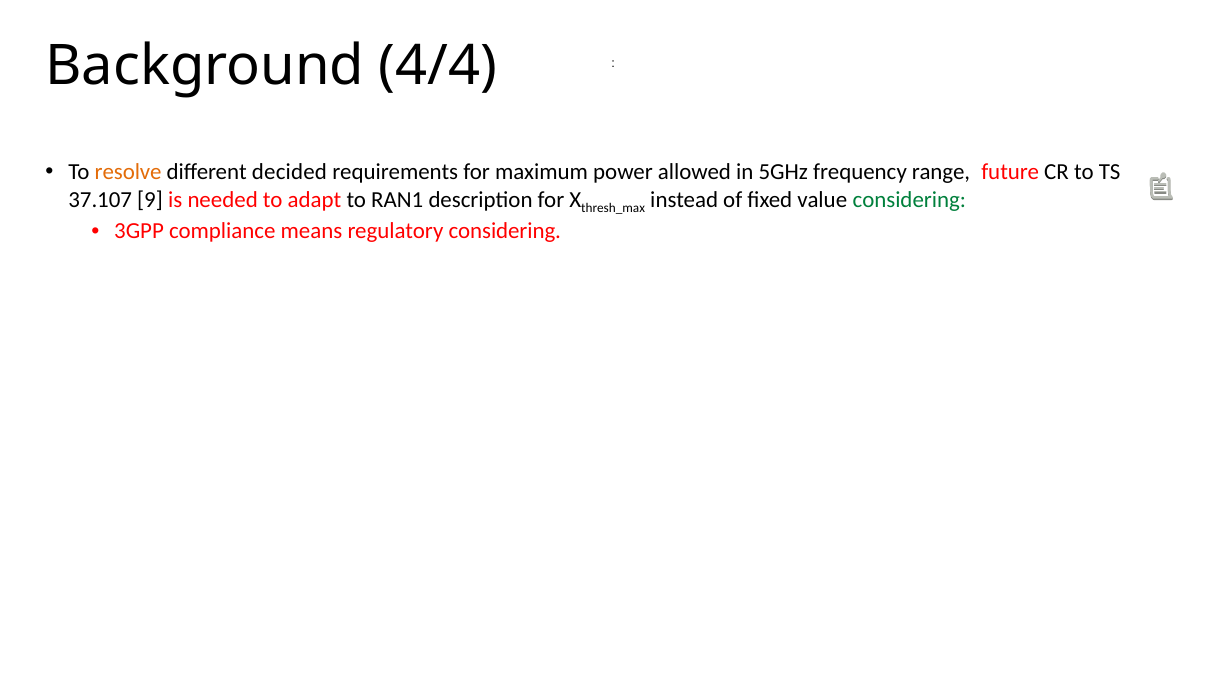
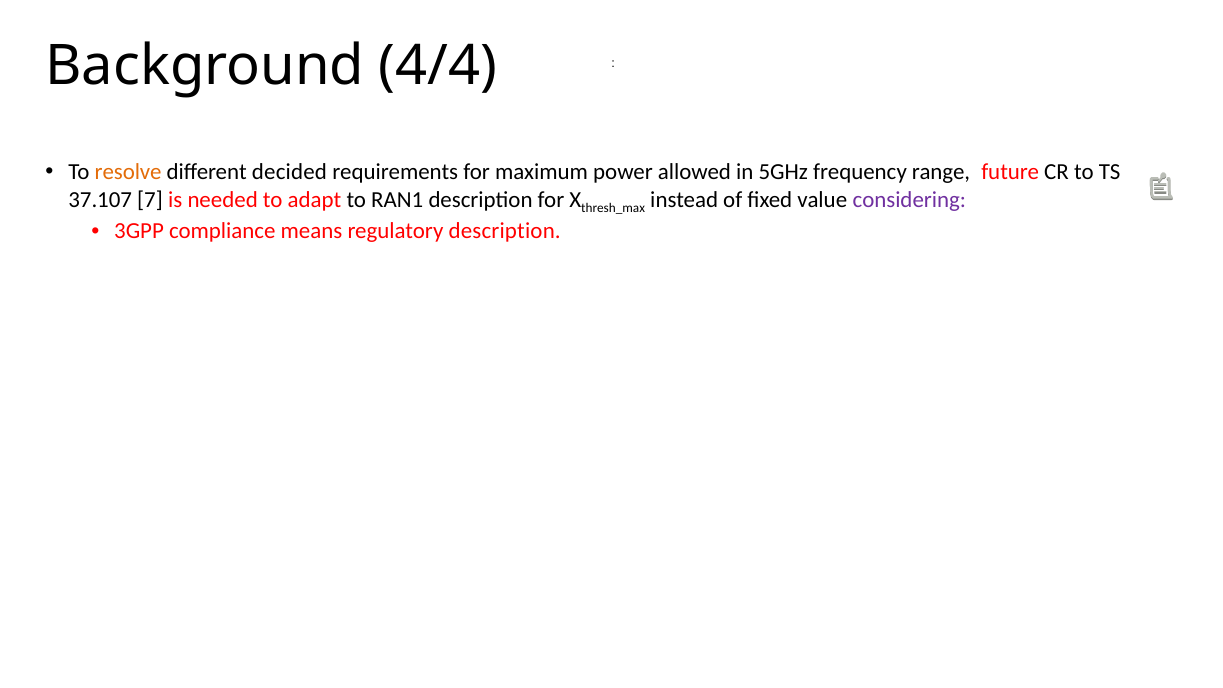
9: 9 -> 7 (150, 199)
considering colour: green -> purple (909, 199)
regulatory considering: considering -> description (505, 231)
